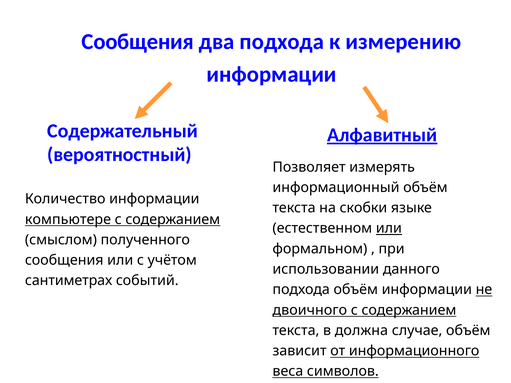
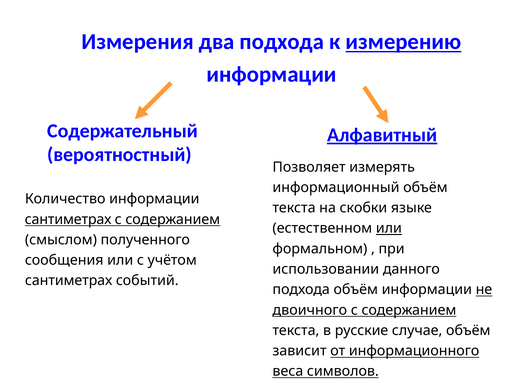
Сообщения: Сообщения -> Измерения (138, 42)
измерению underline: none -> present (403, 42)
компьютере: компьютере -> сантиметрах (68, 219)
должна: должна -> русские (361, 331)
